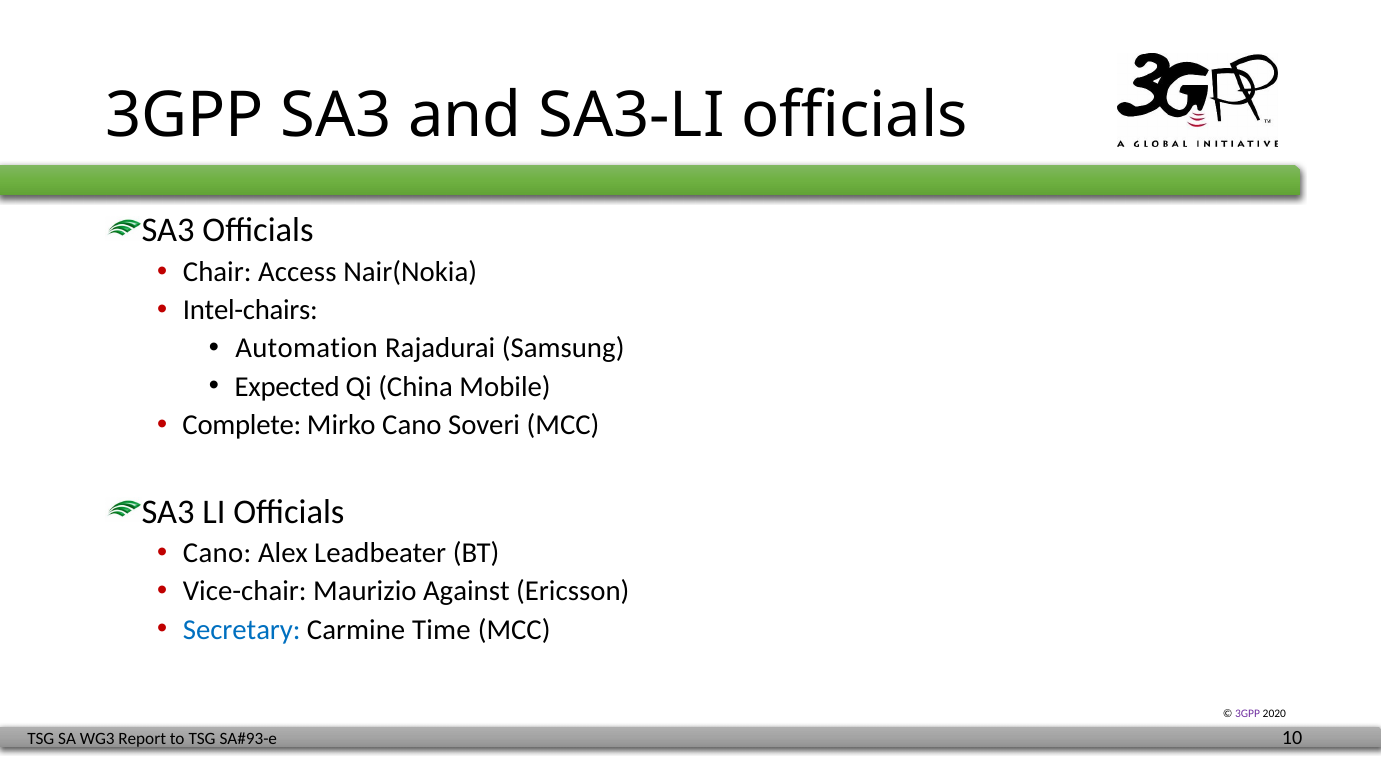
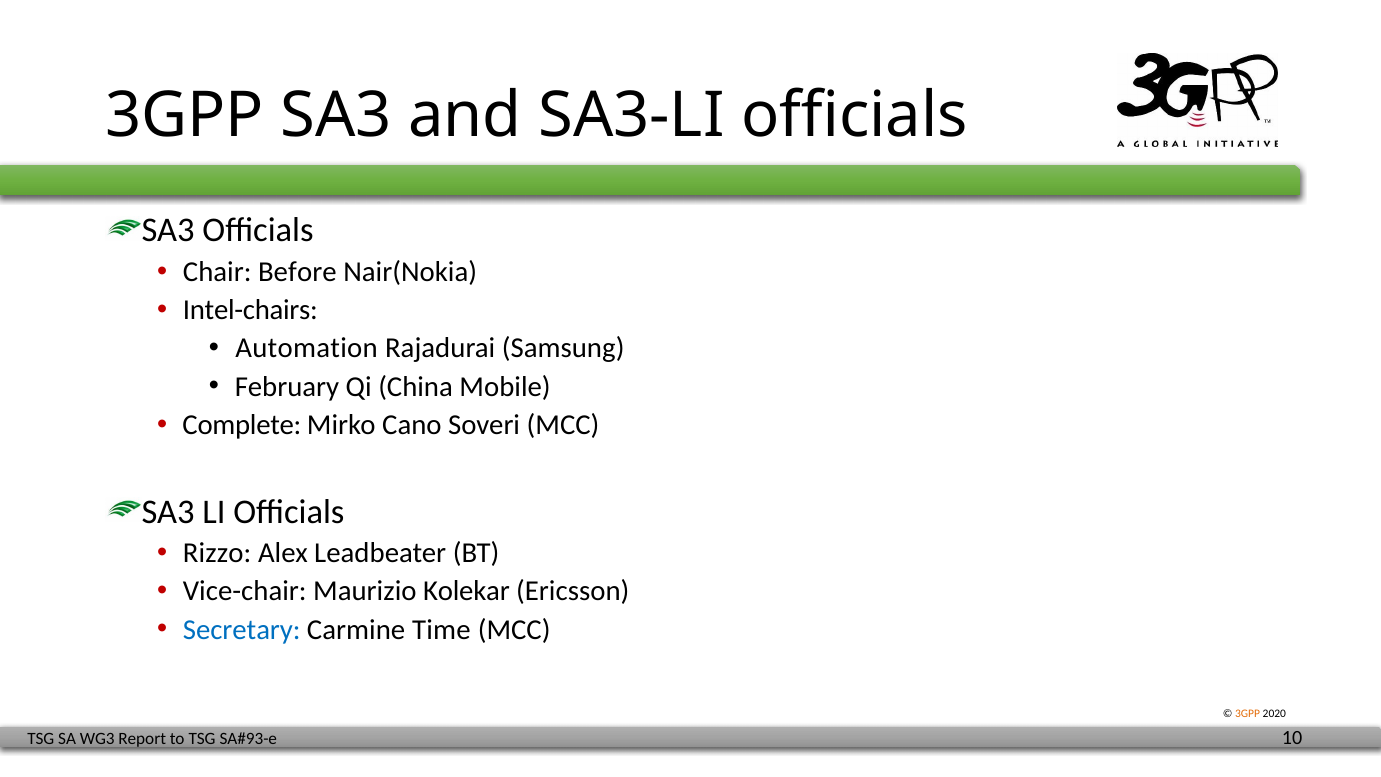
Access: Access -> Before (297, 272)
Expected: Expected -> February (287, 387)
Cano: Cano -> Rizzo (217, 553)
Against: Against -> Kolekar (466, 591)
3GPP colour: purple -> orange (1248, 714)
